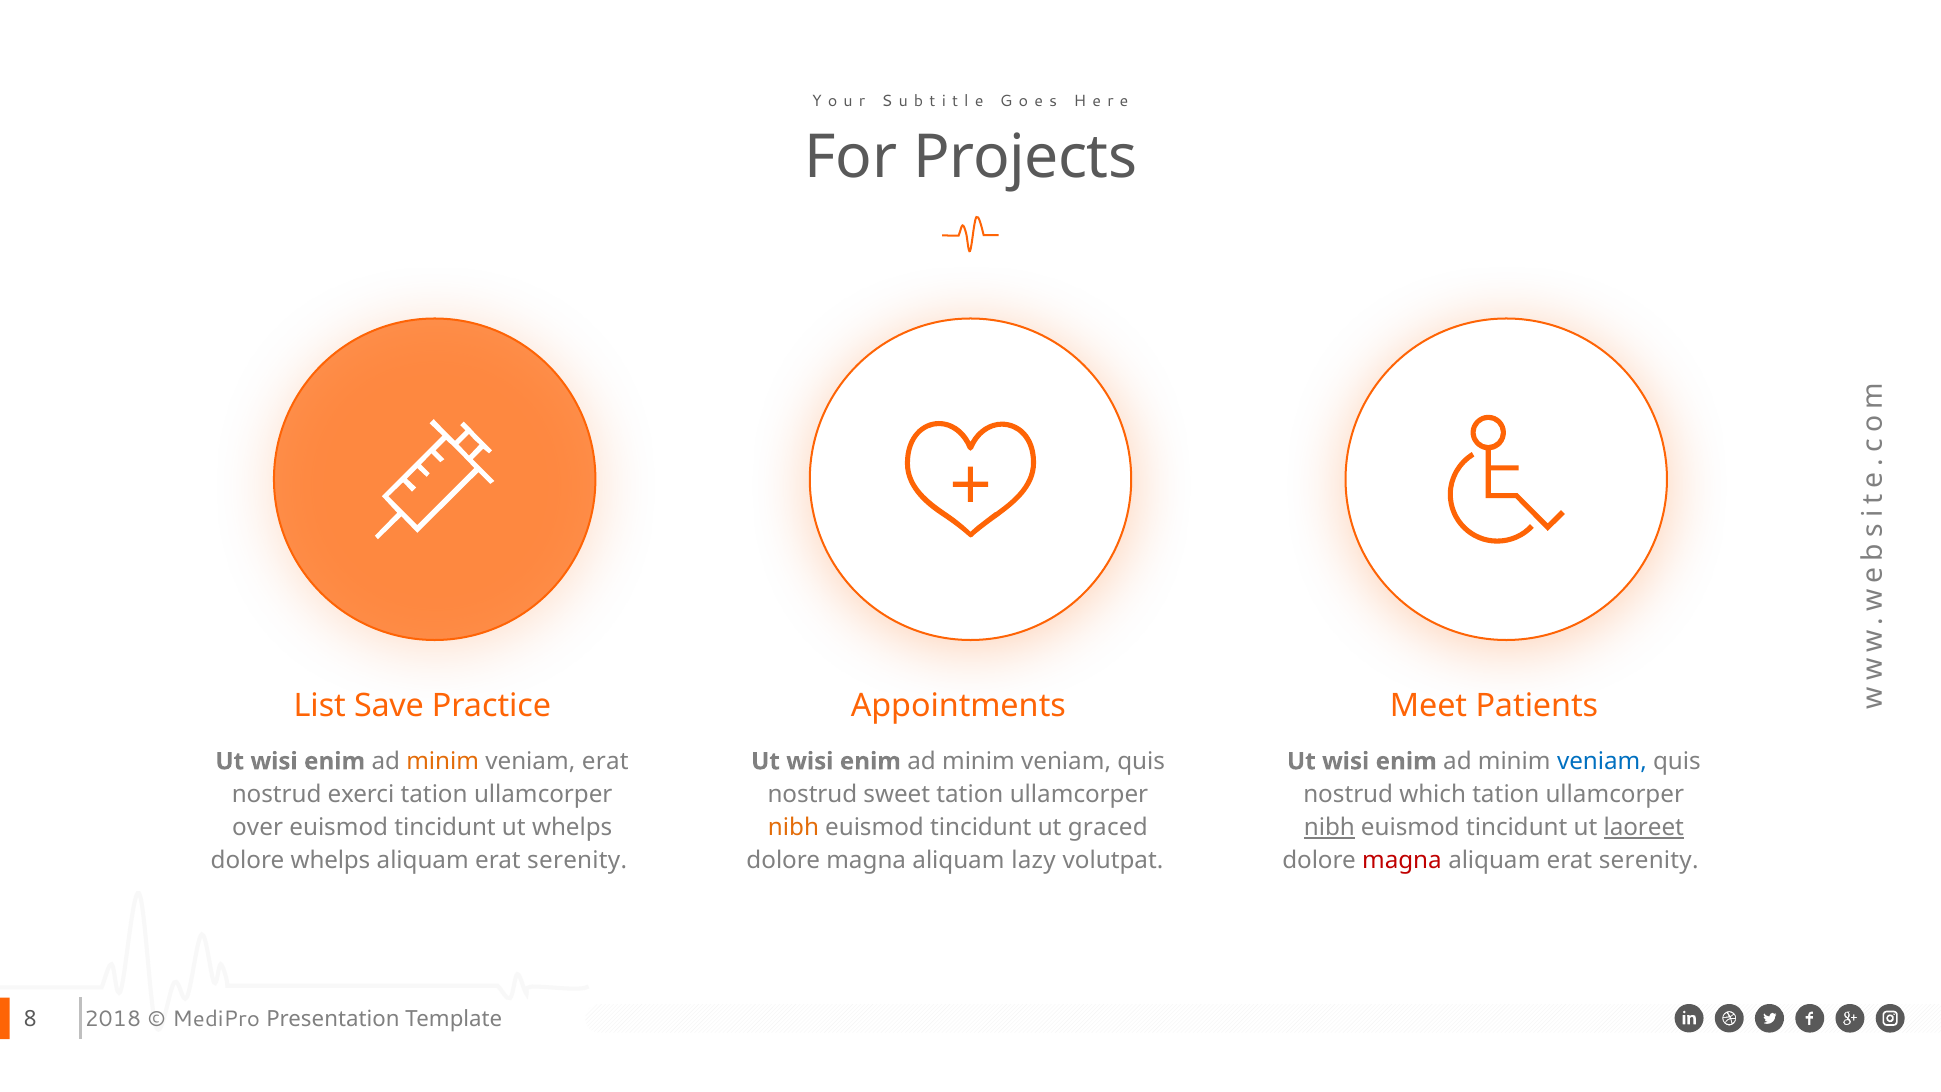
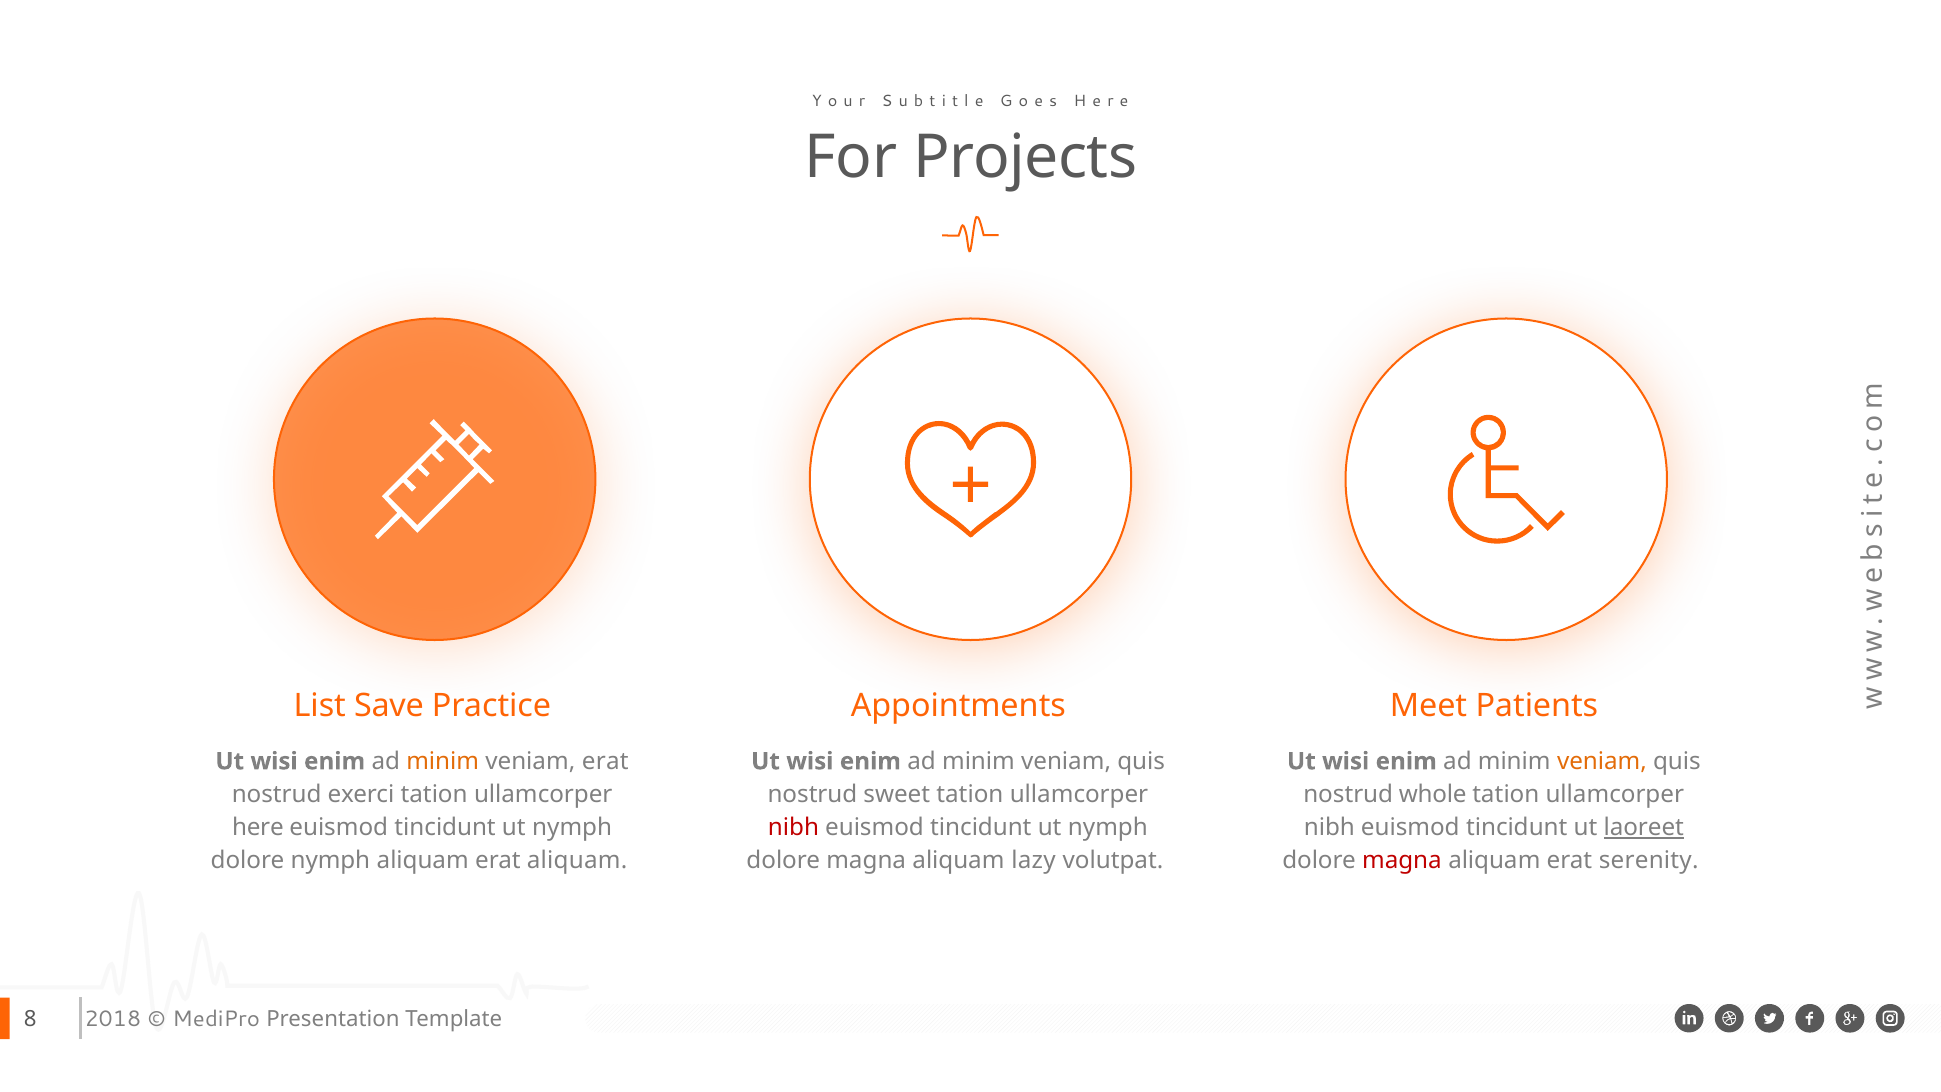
veniam colour: blue -> orange (1602, 761)
which: which -> whole (1433, 794)
over: over -> here (258, 828)
whelps: whelps -> nymph (572, 828)
nibh colour: orange -> red (794, 828)
graced: graced -> nymph (1108, 828)
nibh underline: present -> none (1329, 828)
dolore whelps: whelps -> nymph (330, 861)
serenity: serenity -> aliquam (577, 861)
